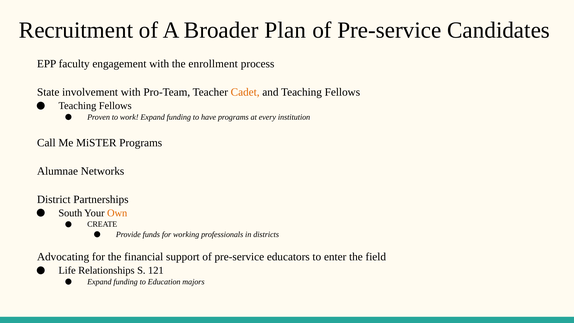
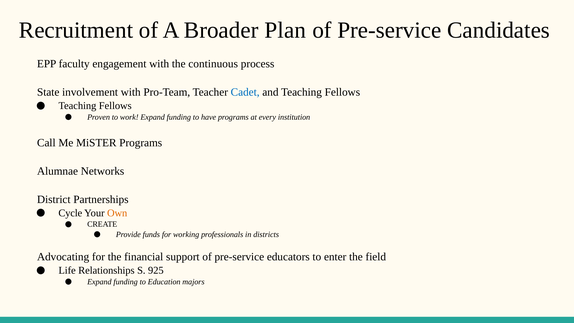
enrollment: enrollment -> continuous (213, 64)
Cadet colour: orange -> blue (245, 92)
South: South -> Cycle (70, 213)
121: 121 -> 925 (156, 270)
